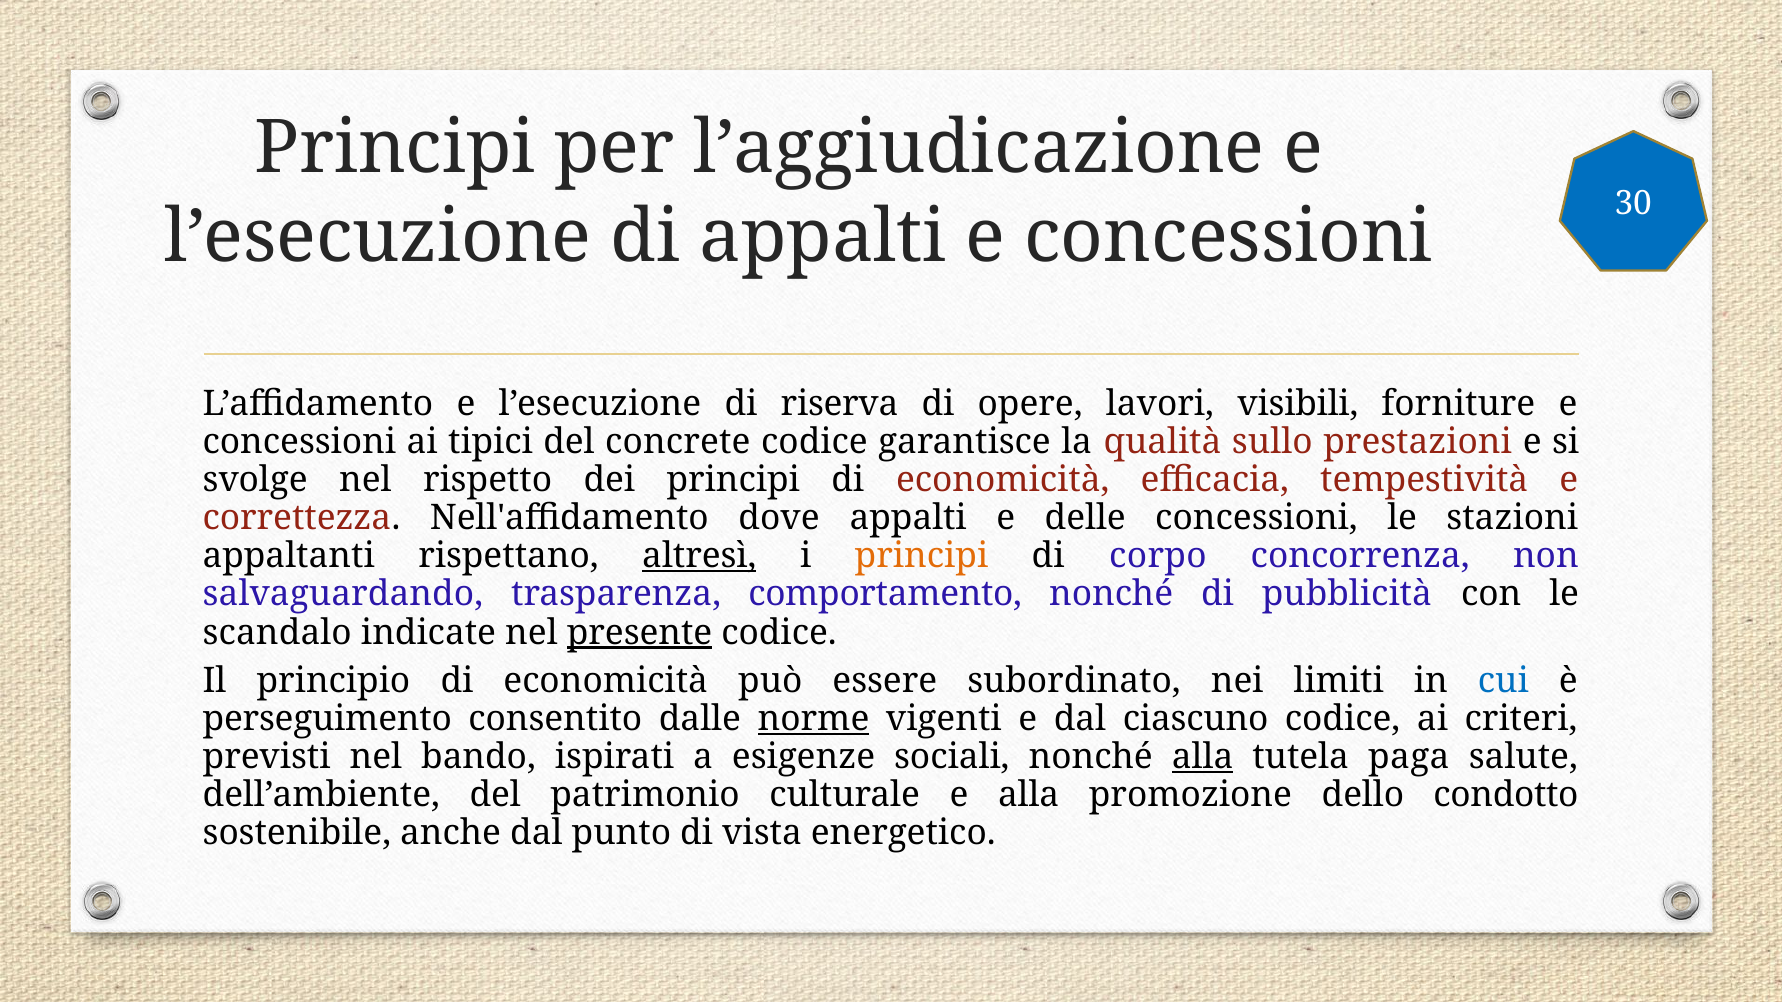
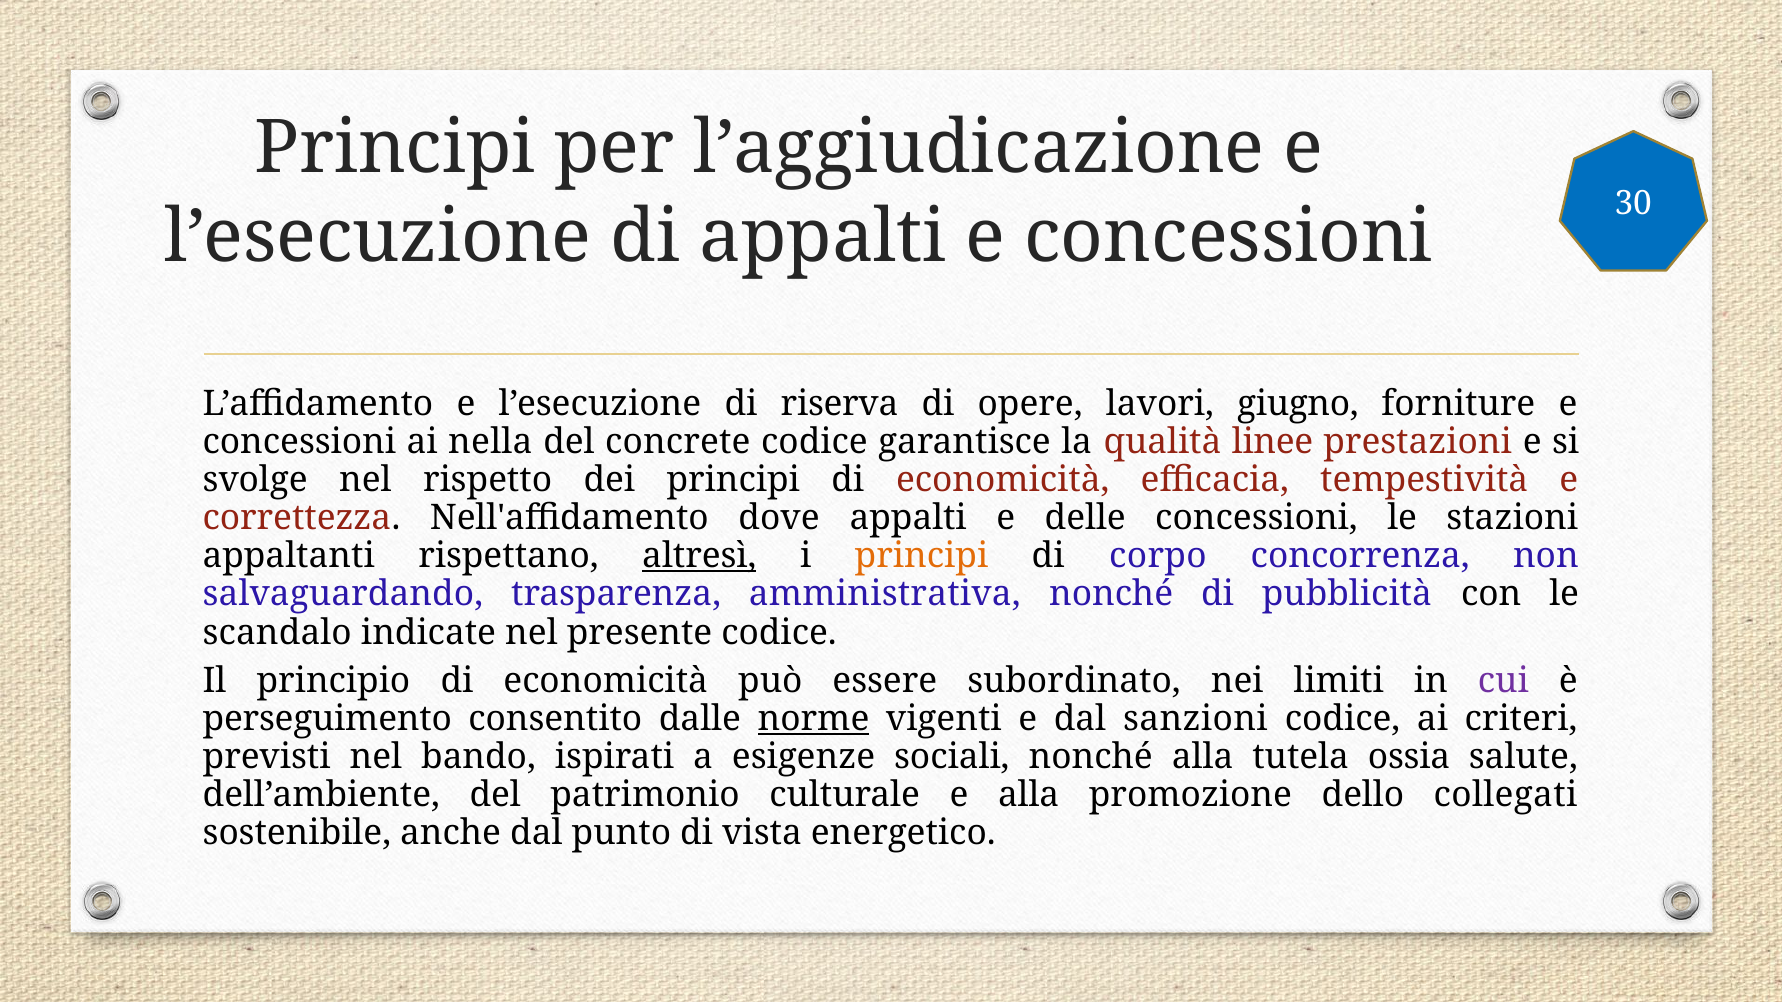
visibili: visibili -> giugno (1298, 404)
tipici: tipici -> nella (490, 442)
sullo: sullo -> linee (1273, 442)
comportamento: comportamento -> amministrativa (885, 595)
presente underline: present -> none (640, 633)
cui colour: blue -> purple (1503, 681)
ciascuno: ciascuno -> sanzioni (1195, 719)
alla underline: present -> none (1203, 757)
paga: paga -> ossia (1409, 757)
condotto: condotto -> collegati (1506, 795)
